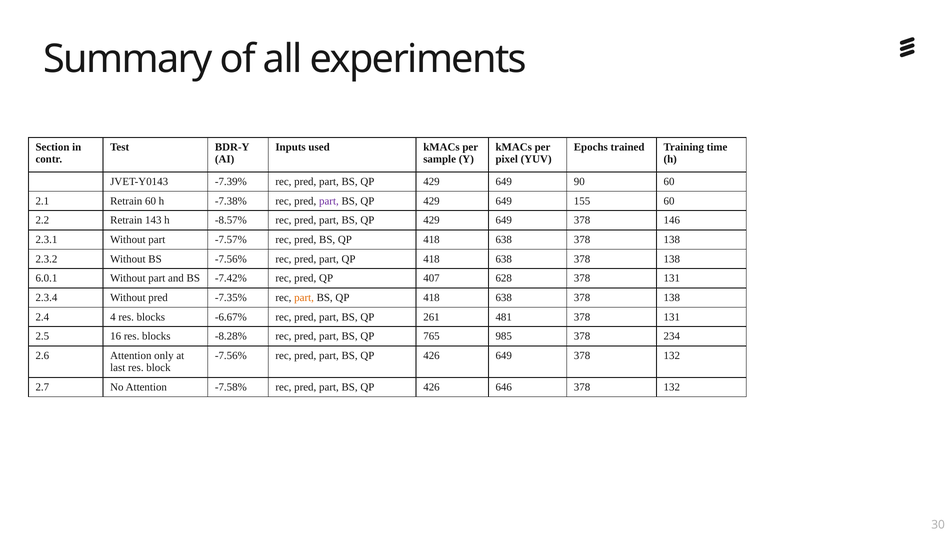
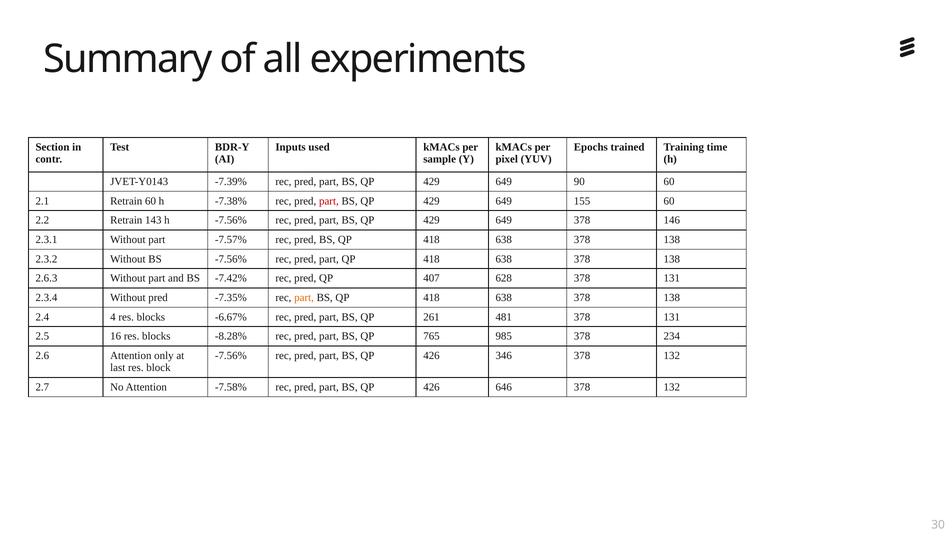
part colour: purple -> red (329, 201)
h -8.57%: -8.57% -> -7.56% (231, 220)
6.0.1: 6.0.1 -> 2.6.3 (46, 278)
426 649: 649 -> 346 (504, 355)
